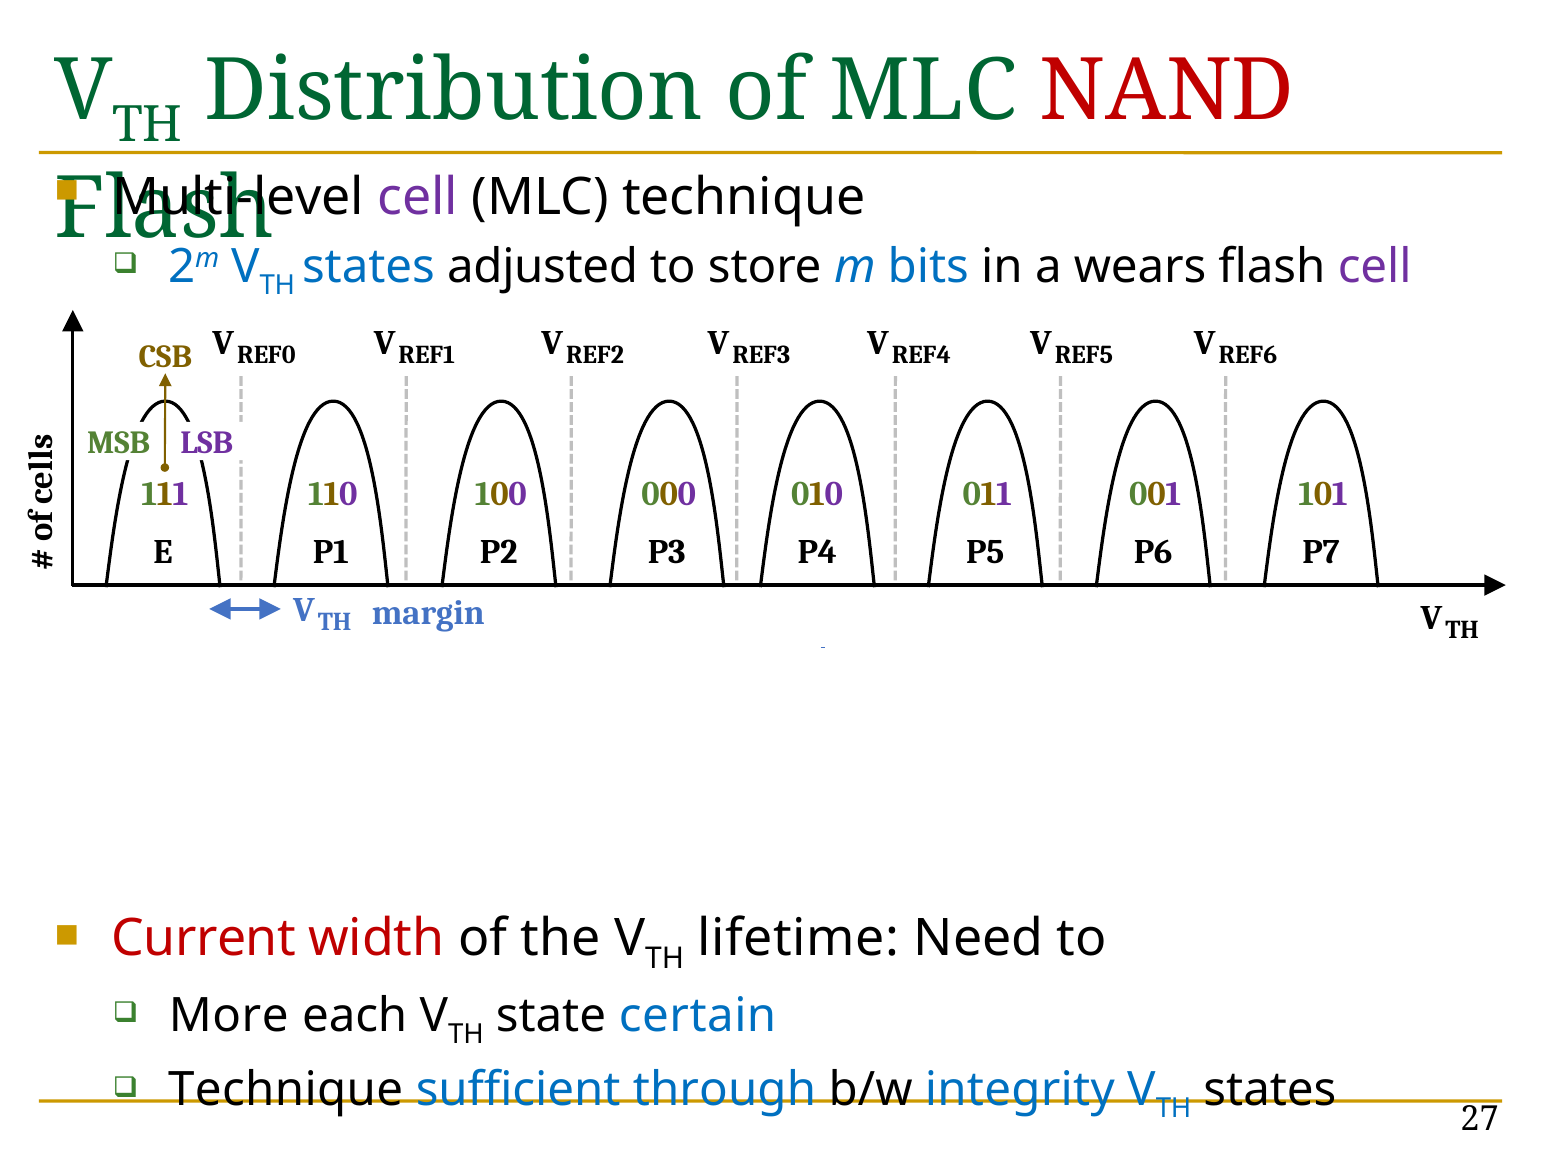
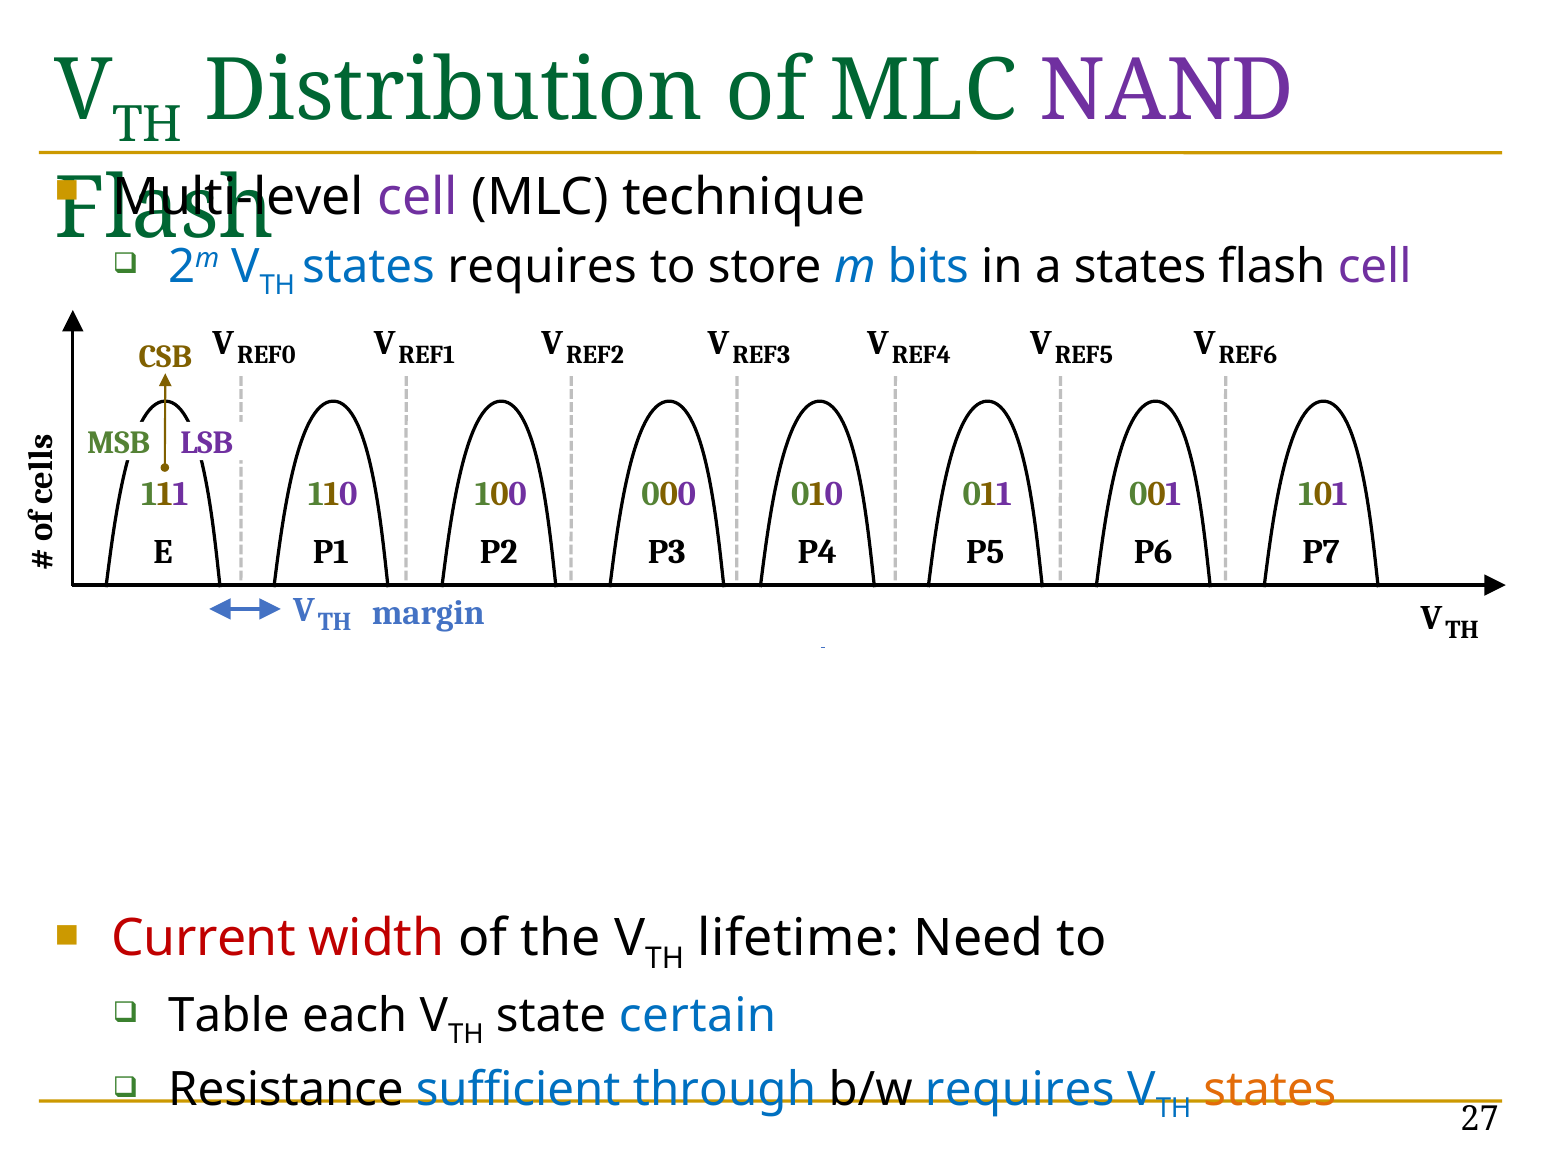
NAND colour: red -> purple (1167, 91)
states adjusted: adjusted -> requires (542, 267)
a wears: wears -> states (1140, 267)
More: More -> Table (229, 1016)
Technique: Technique -> Resistance (286, 1090)
b/w integrity: integrity -> requires (1020, 1090)
states colour: black -> orange (1270, 1090)
